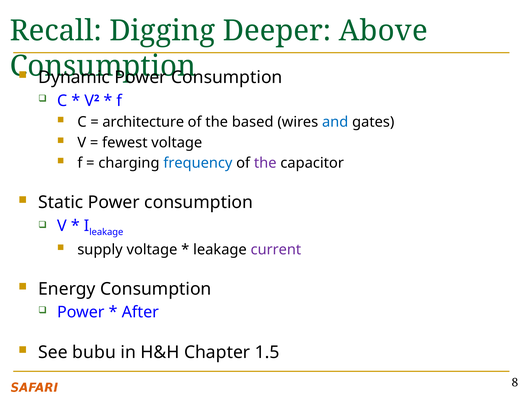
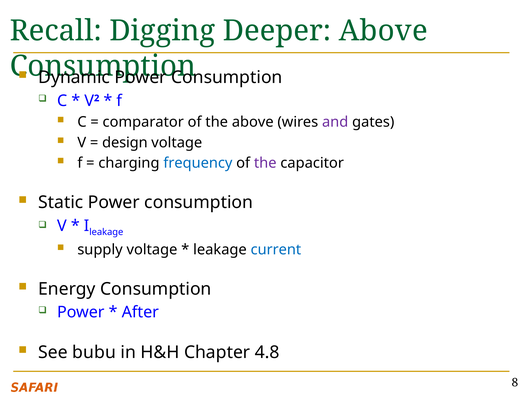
architecture: architecture -> comparator (143, 122)
the based: based -> above (253, 122)
and colour: blue -> purple (335, 122)
fewest: fewest -> design (125, 143)
current colour: purple -> blue (276, 250)
1.5: 1.5 -> 4.8 (267, 353)
